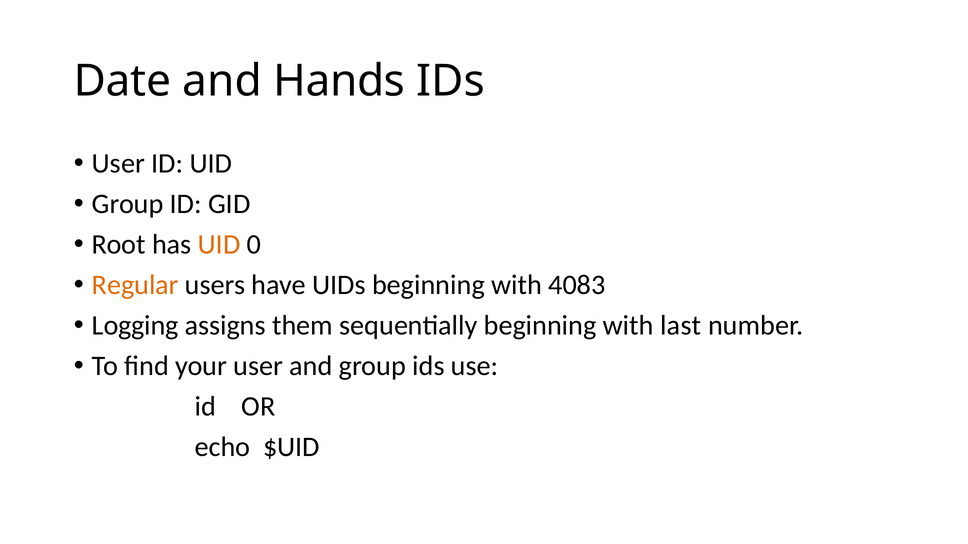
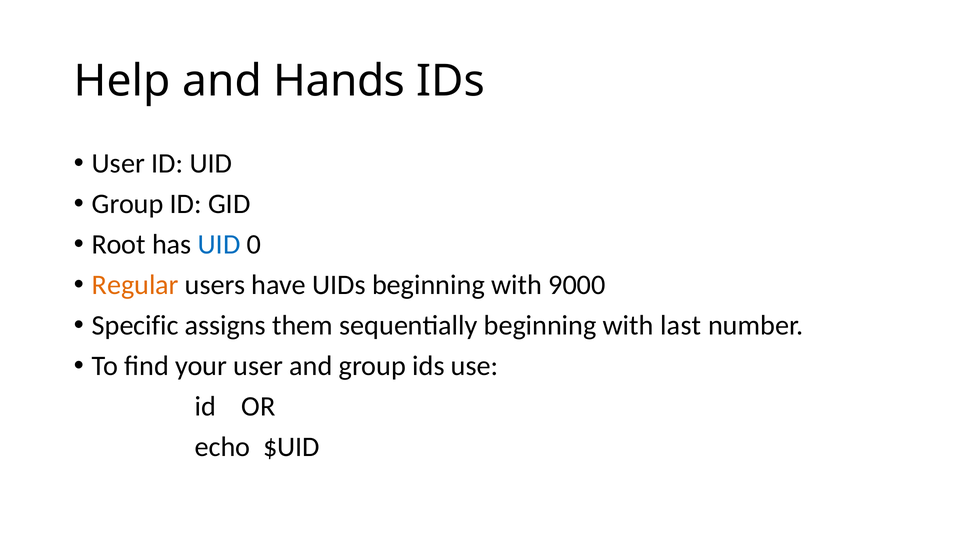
Date: Date -> Help (122, 81)
UID colour: orange -> blue (219, 245)
4083: 4083 -> 9000 (577, 285)
Logging: Logging -> Specific (135, 326)
